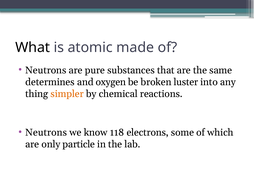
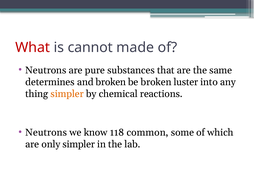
What colour: black -> red (33, 48)
atomic: atomic -> cannot (90, 48)
and oxygen: oxygen -> broken (111, 82)
electrons: electrons -> common (148, 133)
only particle: particle -> simpler (79, 145)
